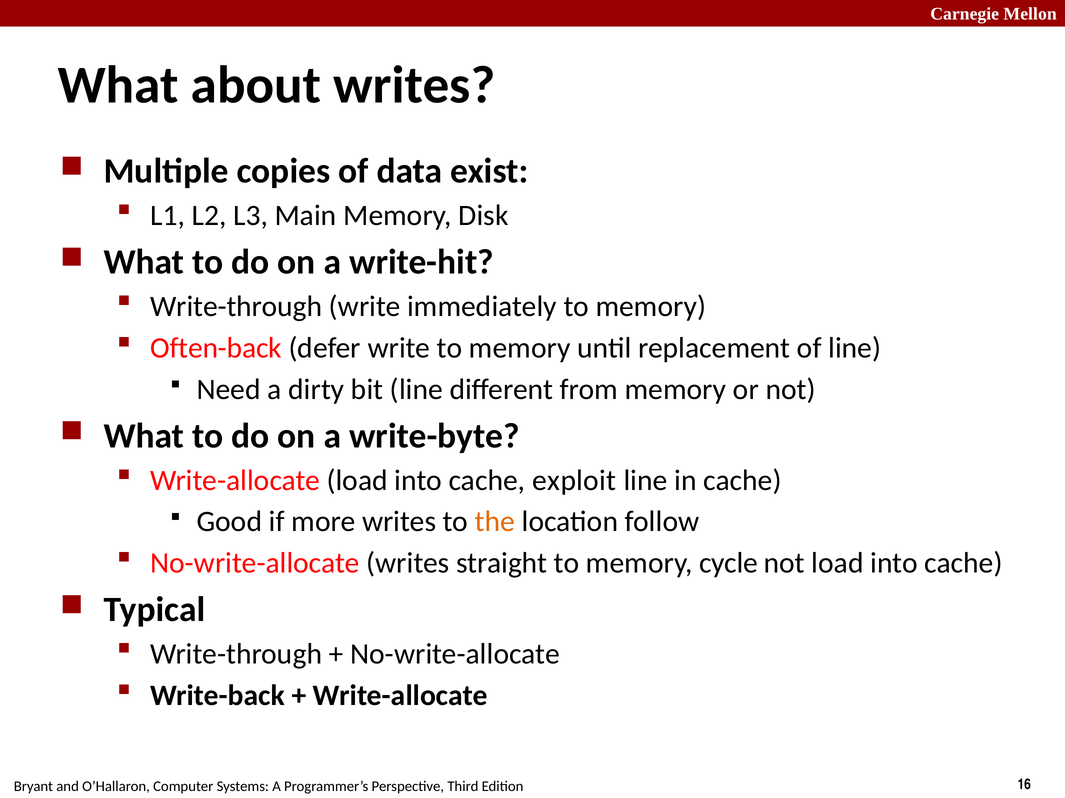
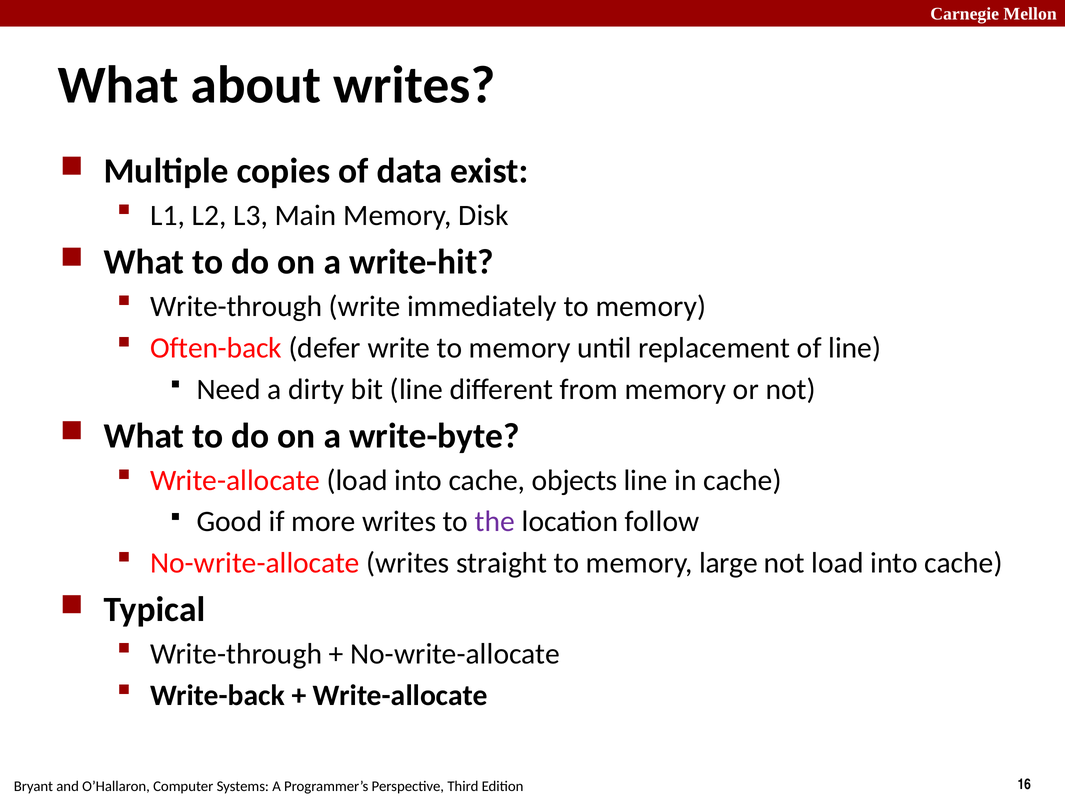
exploit: exploit -> objects (575, 481)
the colour: orange -> purple (495, 522)
cycle: cycle -> large (728, 564)
